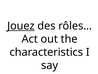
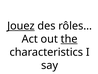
the underline: none -> present (69, 39)
